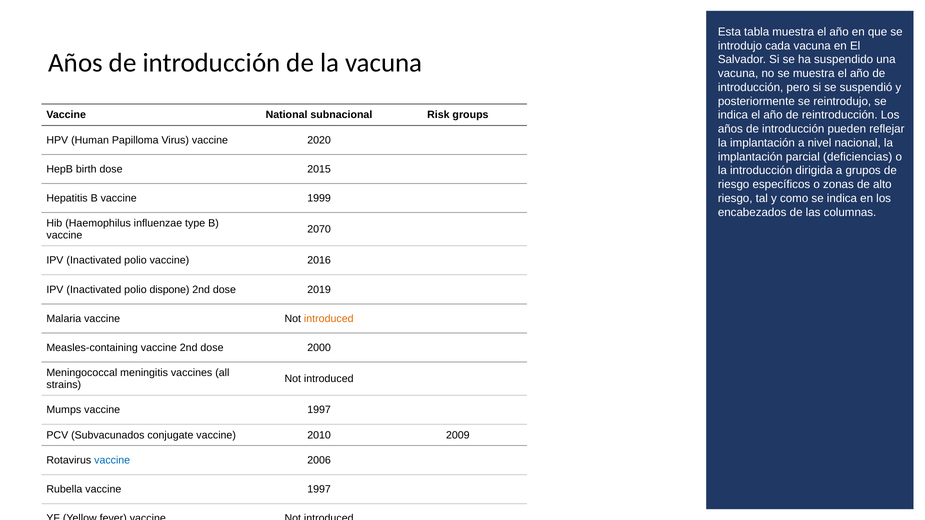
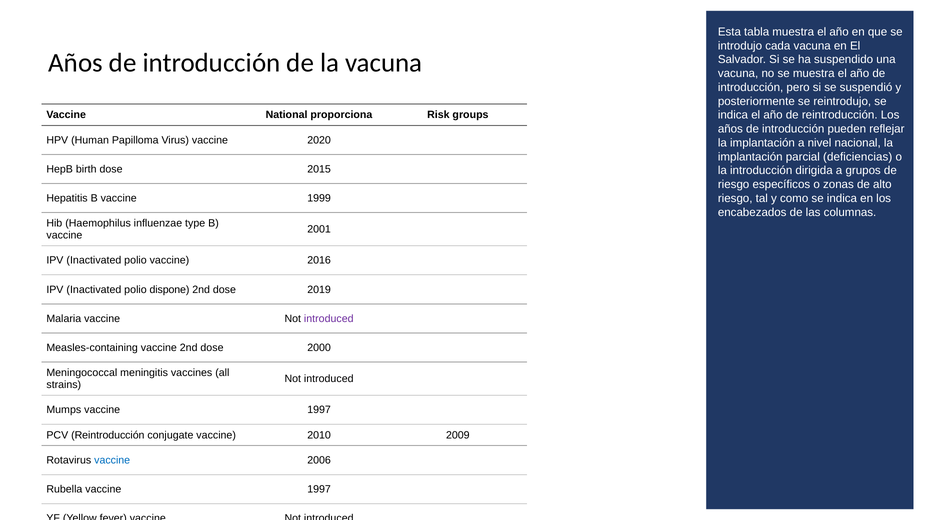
subnacional: subnacional -> proporciona (341, 115)
2070: 2070 -> 2001 (319, 229)
introduced colour: orange -> purple (329, 319)
PCV Subvacunados: Subvacunados -> Reintroducción (108, 435)
